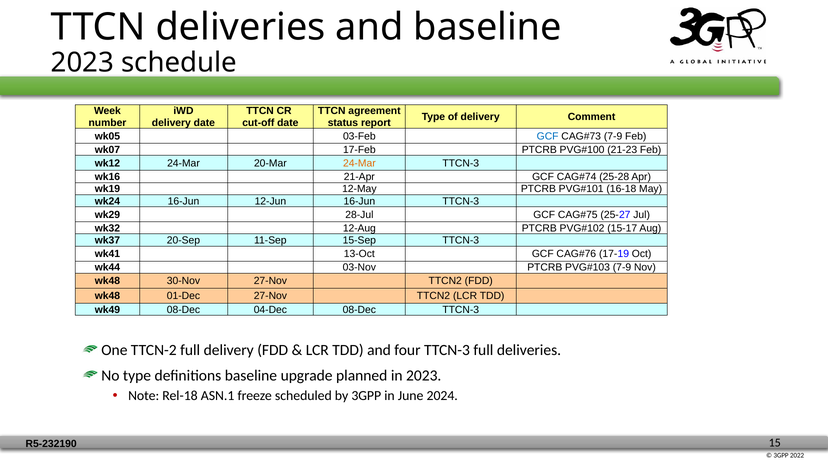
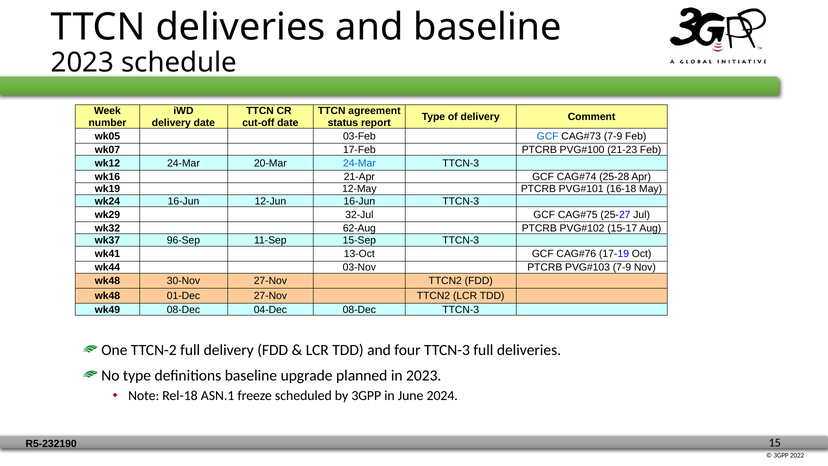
24-Mar colour: orange -> blue (359, 163)
28-Jul: 28-Jul -> 32-Jul (359, 215)
12-Aug: 12-Aug -> 62-Aug (359, 228)
20-Sep: 20-Sep -> 96-Sep (183, 240)
